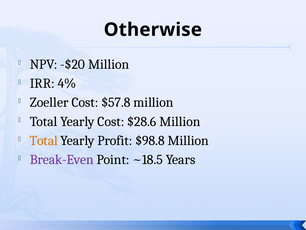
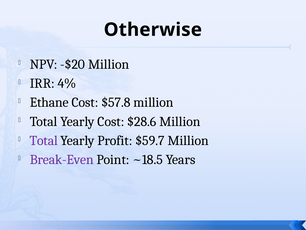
Zoeller: Zoeller -> Ethane (49, 102)
Total colour: orange -> purple (44, 140)
$98.8: $98.8 -> $59.7 (150, 140)
